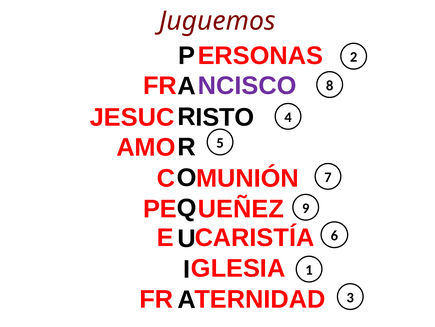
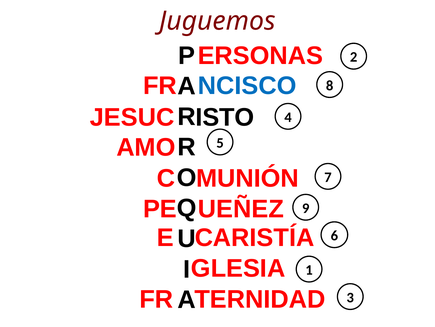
NCISCO colour: purple -> blue (247, 85)
